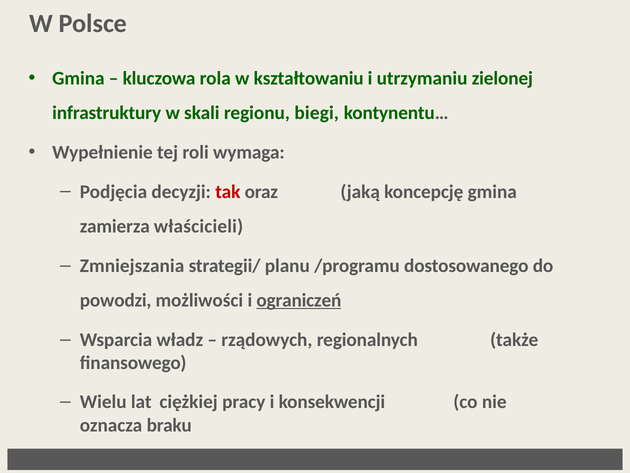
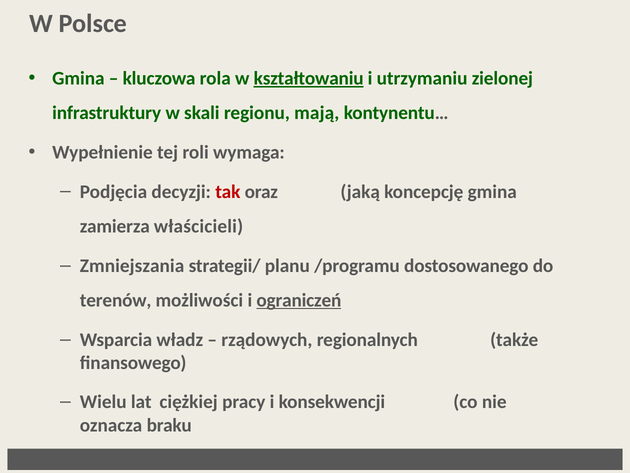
kształtowaniu underline: none -> present (309, 78)
biegi: biegi -> mają (317, 113)
powodzi: powodzi -> terenów (116, 300)
